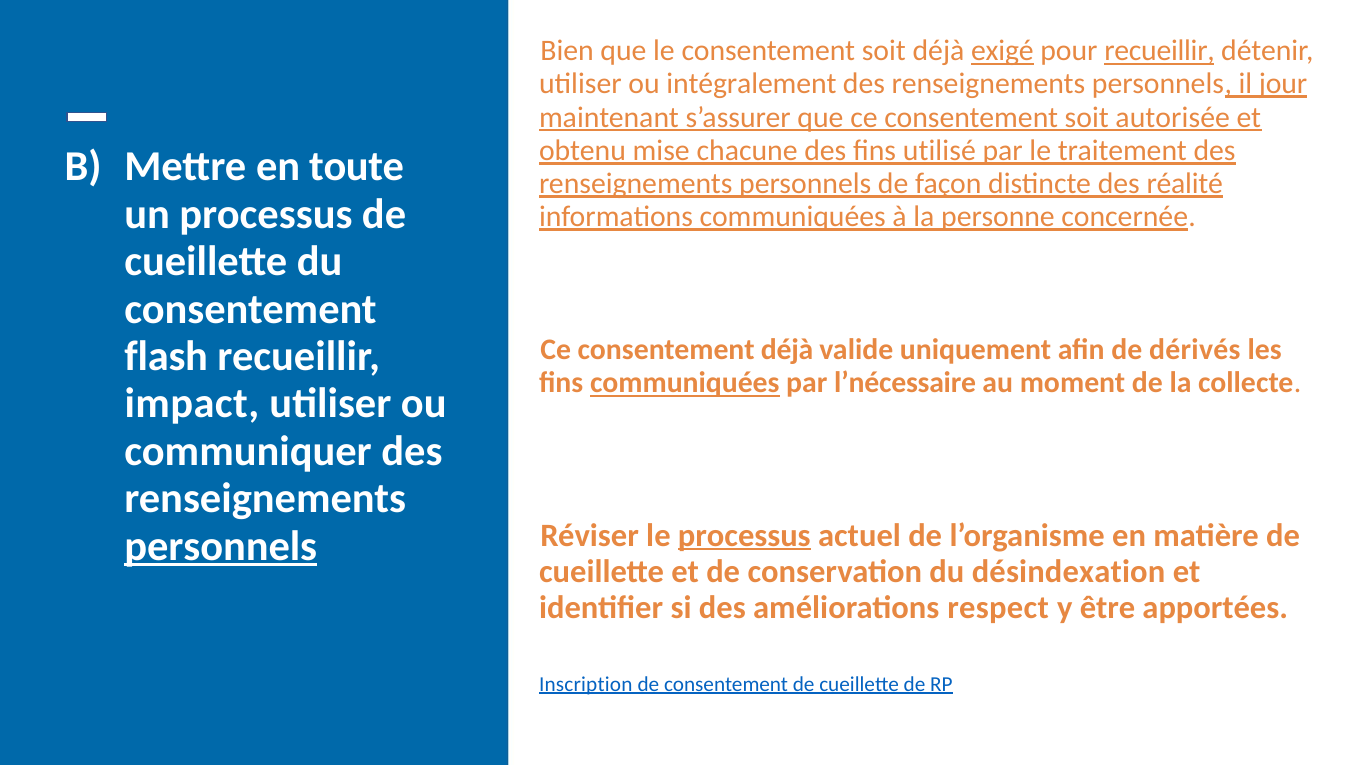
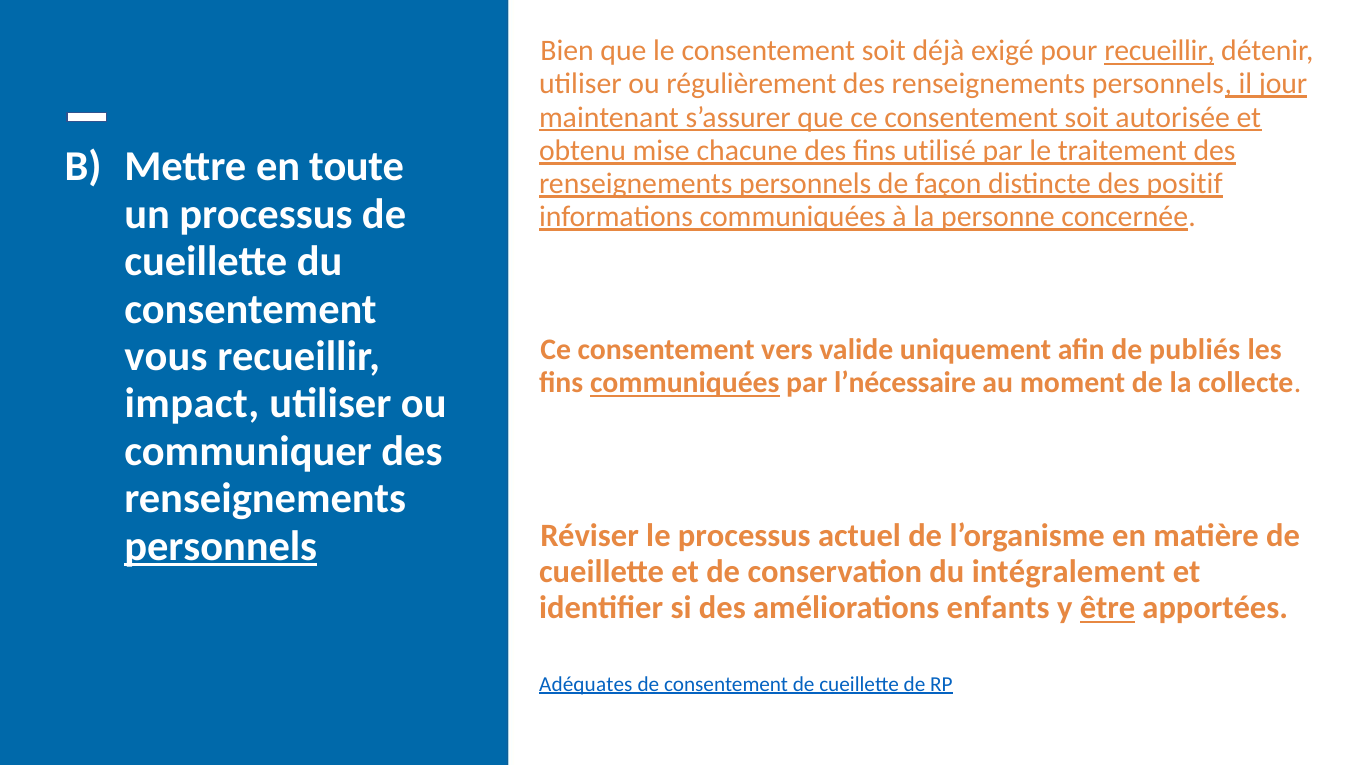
exigé underline: present -> none (1002, 51)
intégralement: intégralement -> régulièrement (751, 84)
réalité: réalité -> positif (1185, 184)
consentement déjà: déjà -> vers (787, 350)
dérivés: dérivés -> publiés (1195, 350)
flash: flash -> vous (166, 357)
processus underline: present -> none (744, 535)
désindexation: désindexation -> intégralement (1069, 572)
respect: respect -> enfants (998, 608)
être underline: none -> present (1108, 608)
Inscription: Inscription -> Adéquates (586, 684)
